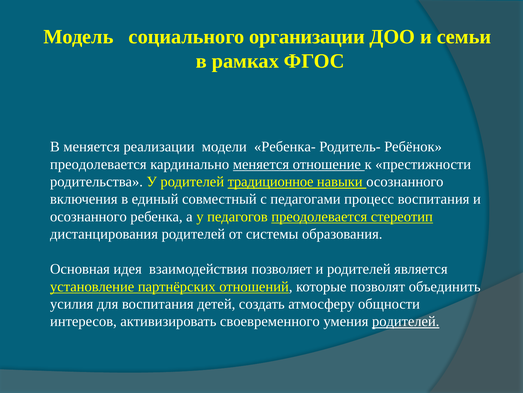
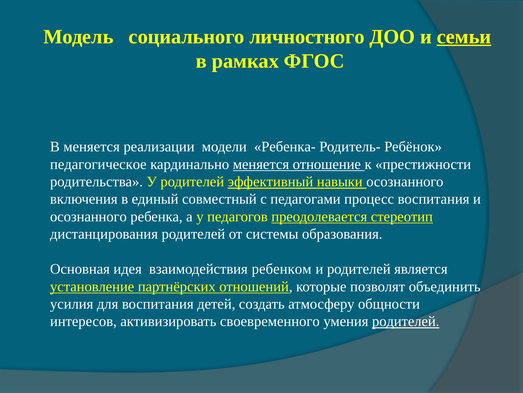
организации: организации -> личностного (307, 37)
семьи underline: none -> present (464, 37)
преодолевается: преодолевается -> педагогическое (98, 164)
традиционное: традиционное -> эффективный (271, 181)
позволяет: позволяет -> ребенком (282, 269)
